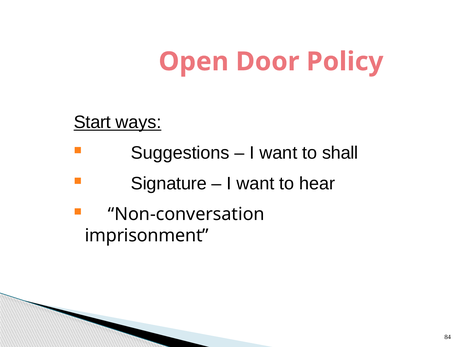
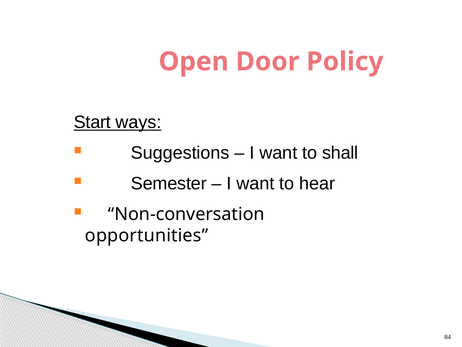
Signature: Signature -> Semester (169, 183)
imprisonment: imprisonment -> opportunities (147, 235)
